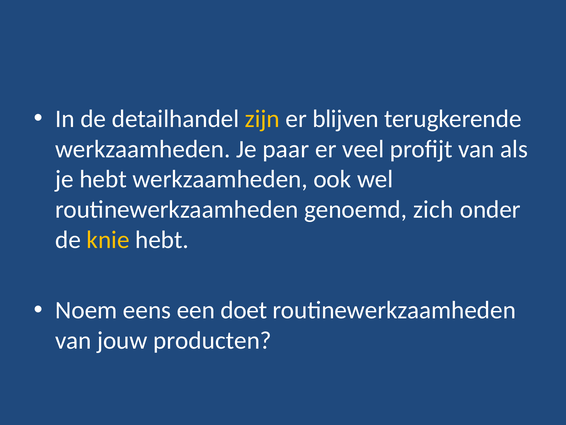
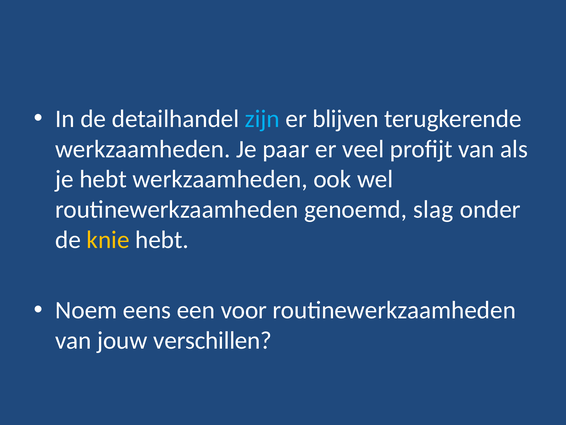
zijn colour: yellow -> light blue (262, 119)
zich: zich -> slag (433, 209)
doet: doet -> voor (244, 310)
producten: producten -> verschillen (213, 340)
